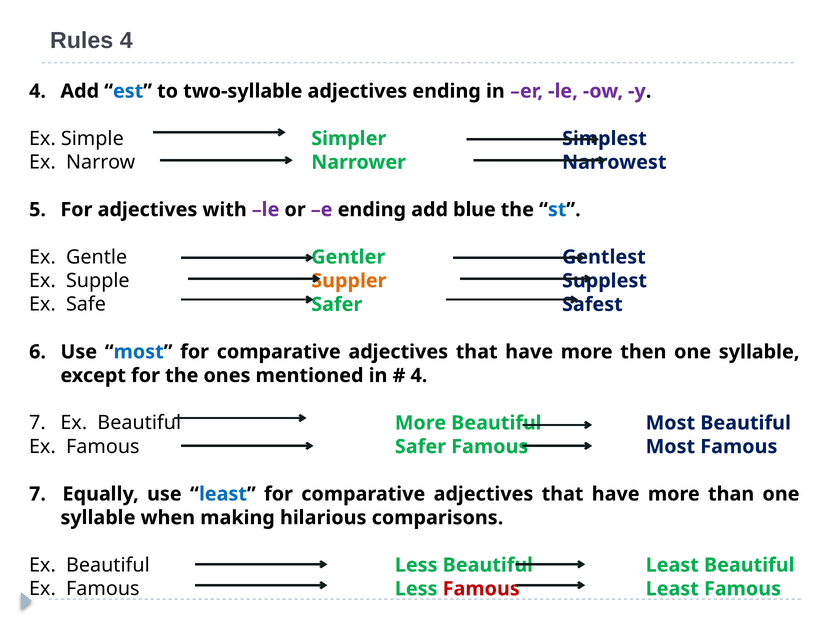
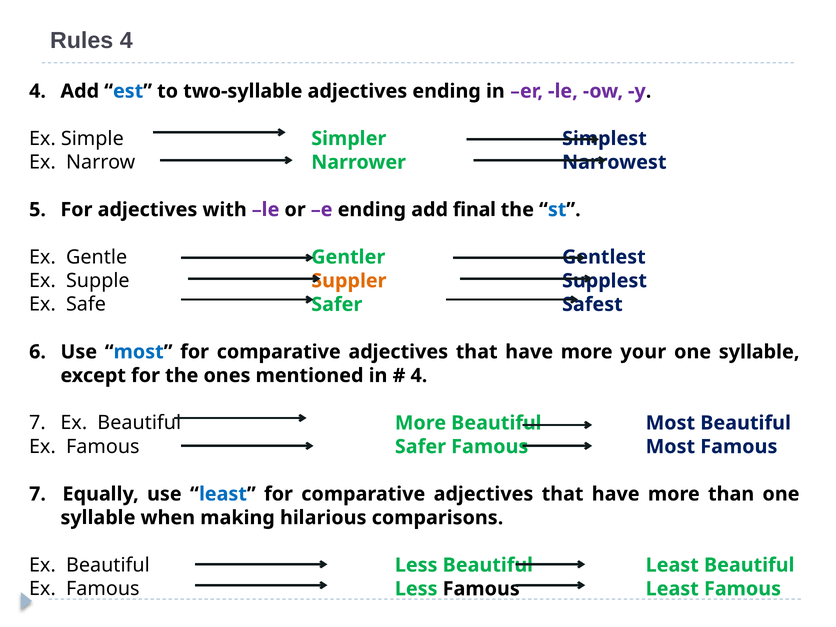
blue: blue -> final (474, 210)
then: then -> your (643, 352)
Famous colour: red -> black (481, 589)
